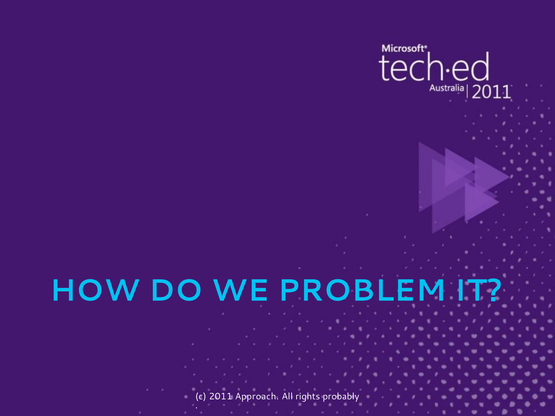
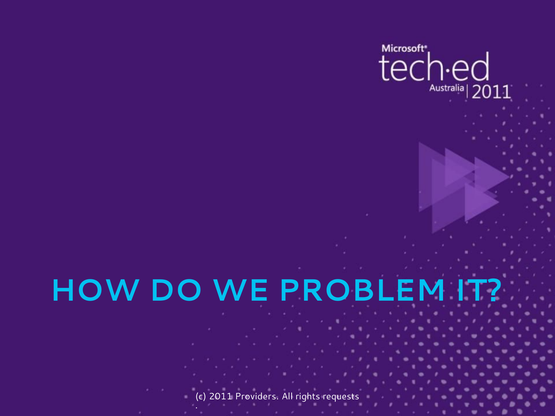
Approach: Approach -> Providers (257, 397)
probably: probably -> requests (341, 397)
